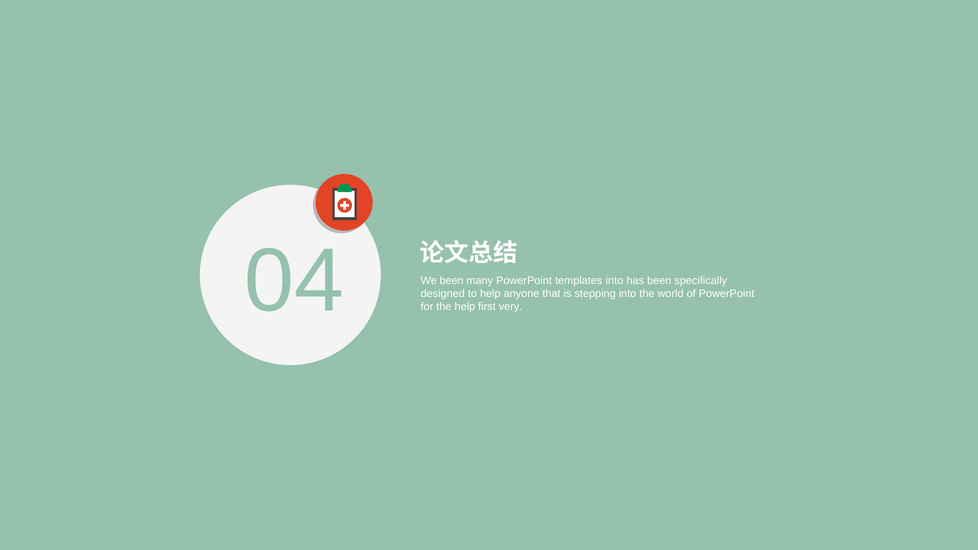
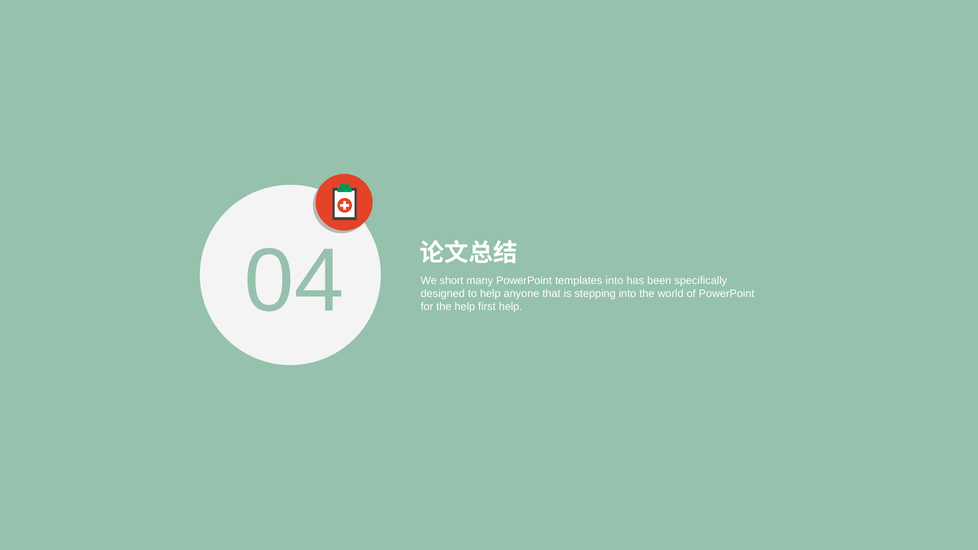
We been: been -> short (452, 281)
first very: very -> help (511, 307)
